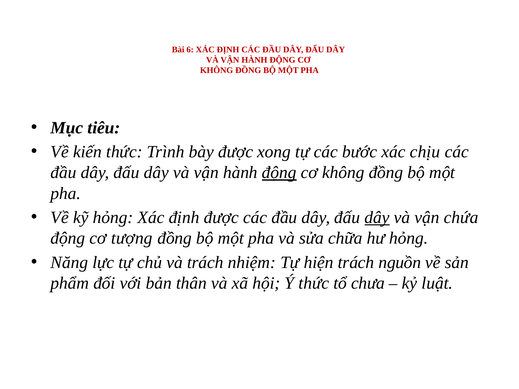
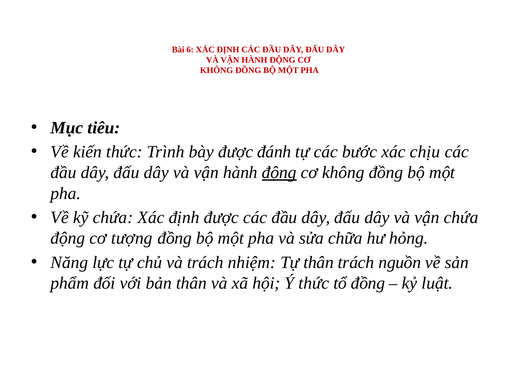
xong: xong -> đánh (274, 152)
kỹ hỏng: hỏng -> chứa (113, 218)
dây underline: present -> none (377, 218)
Tự hiện: hiện -> thân (319, 263)
tổ chưa: chưa -> đồng (368, 283)
